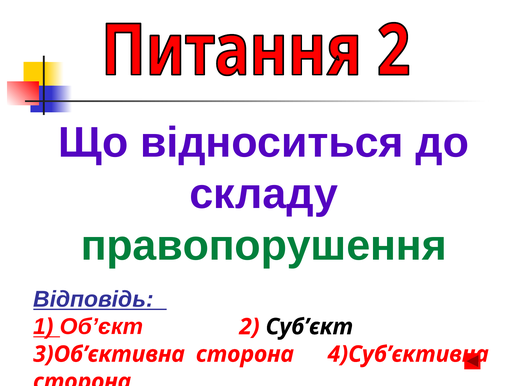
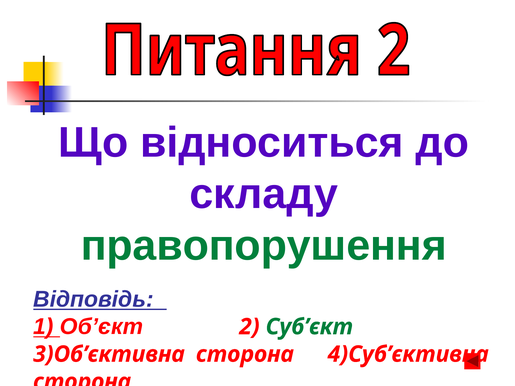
Суб’єкт colour: black -> green (309, 327)
